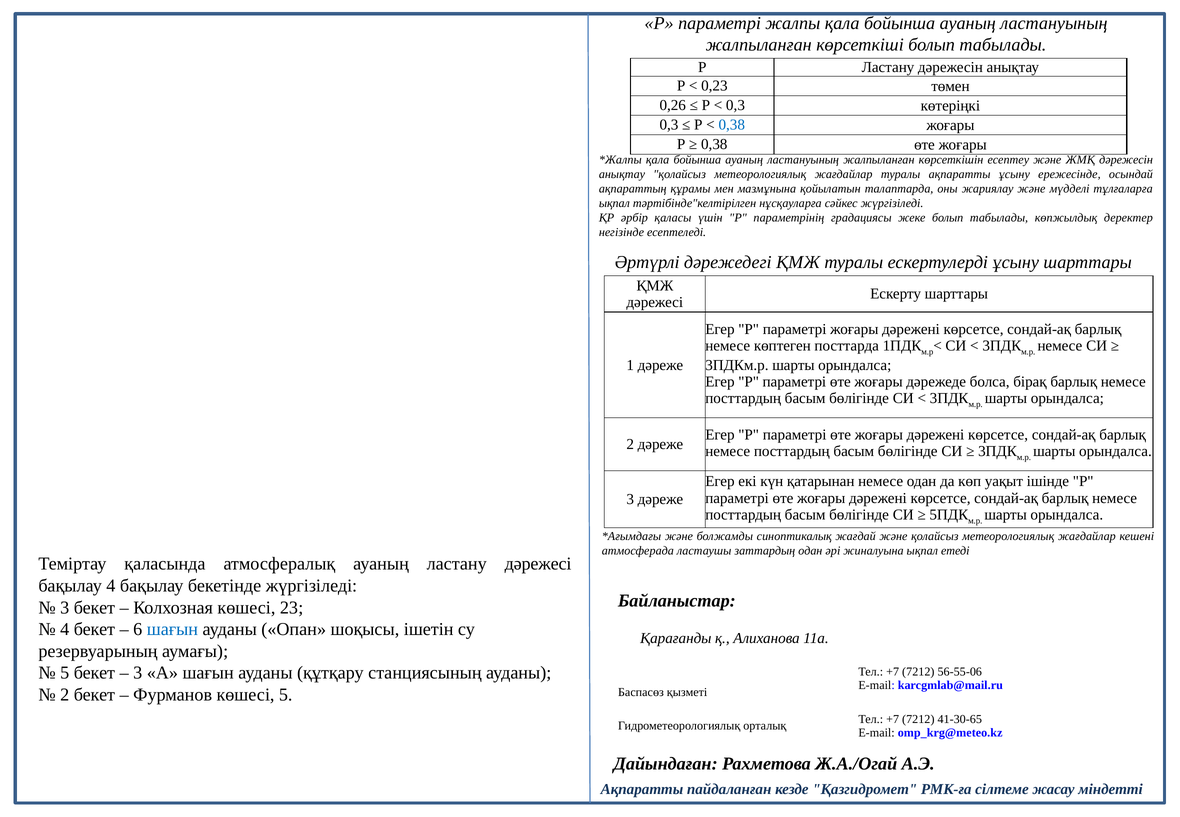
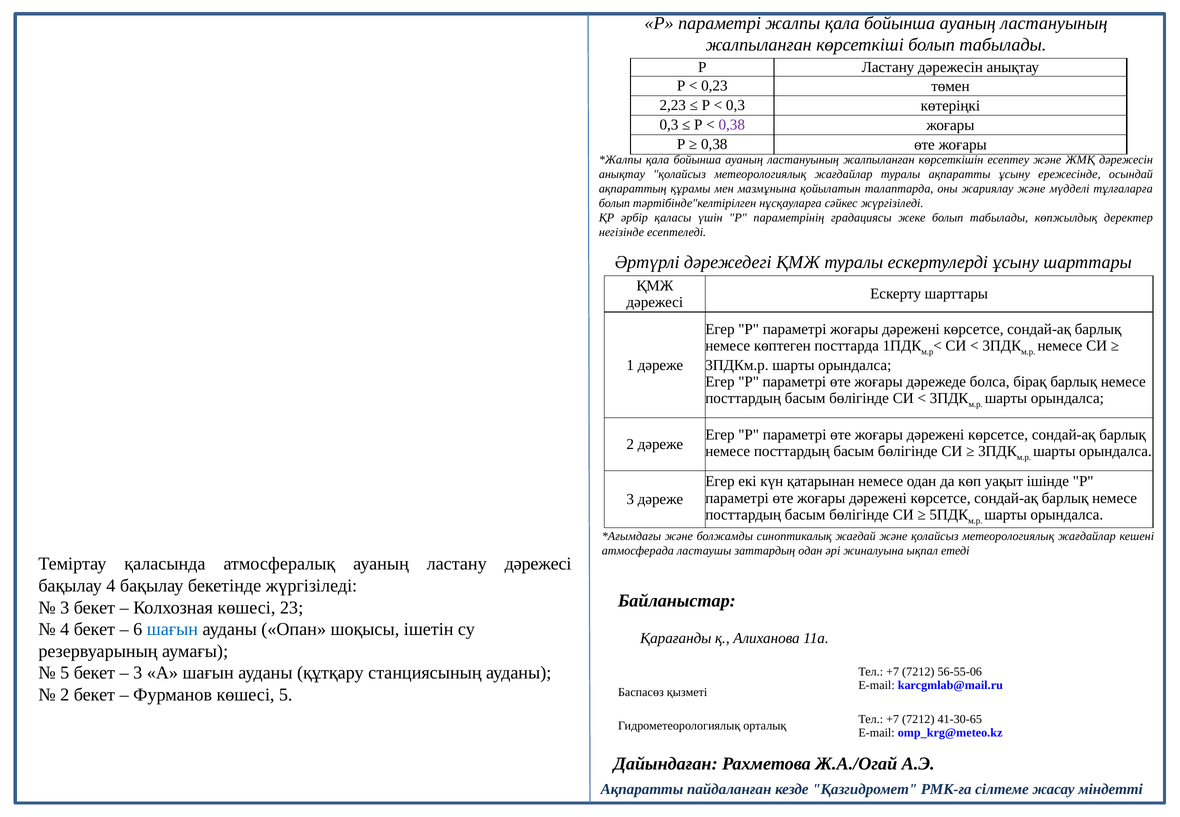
0,26: 0,26 -> 2,23 (673, 105)
0,38 colour: blue -> purple (732, 125)
ықпал: ықпал -> болып (614, 203)
